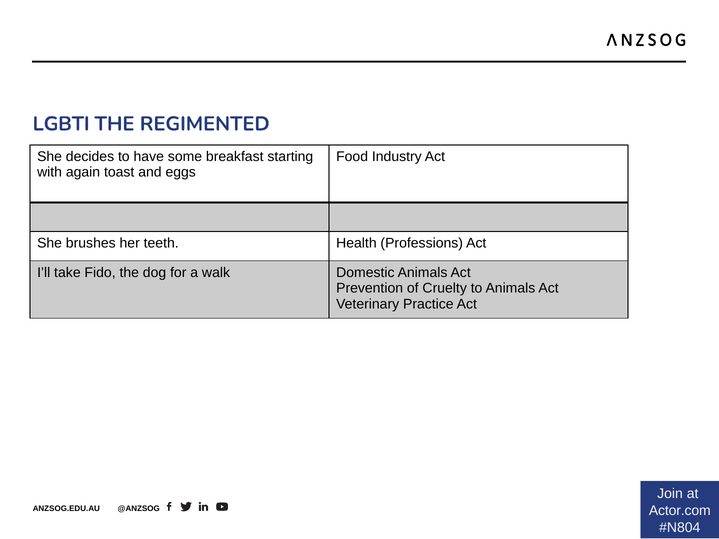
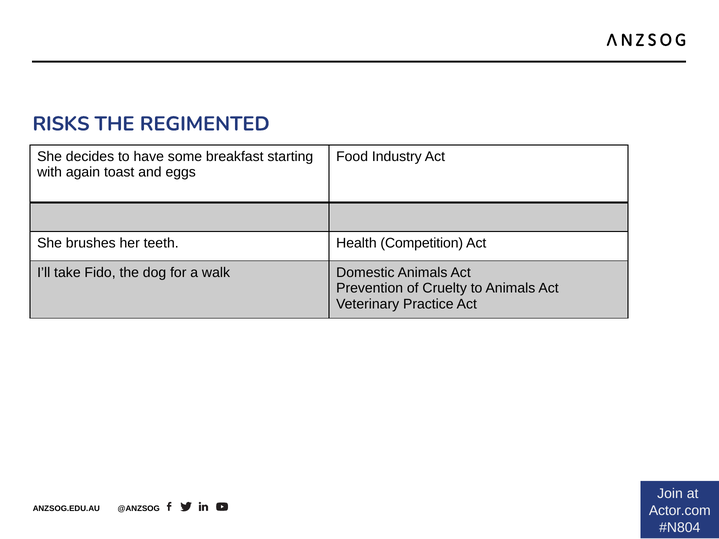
LGBTI: LGBTI -> RISKS (61, 124)
Professions: Professions -> Competition (422, 243)
